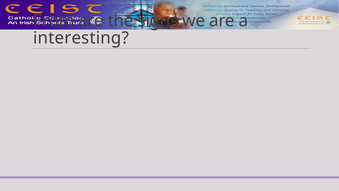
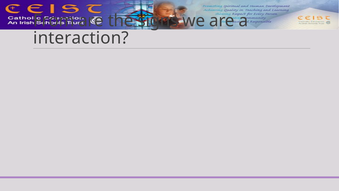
interesting: interesting -> interaction (81, 38)
